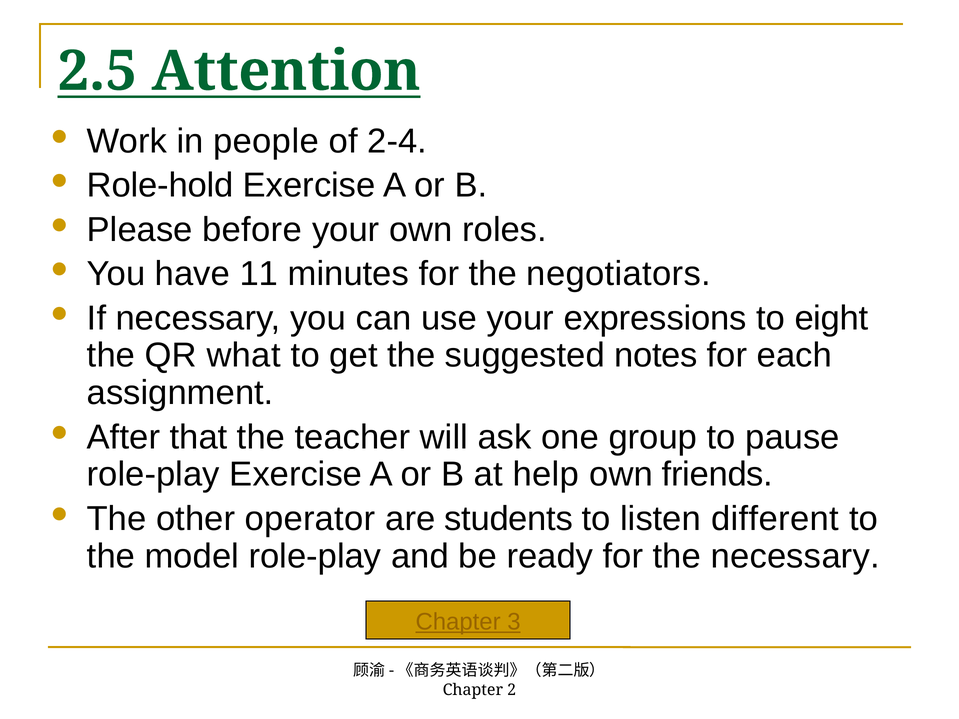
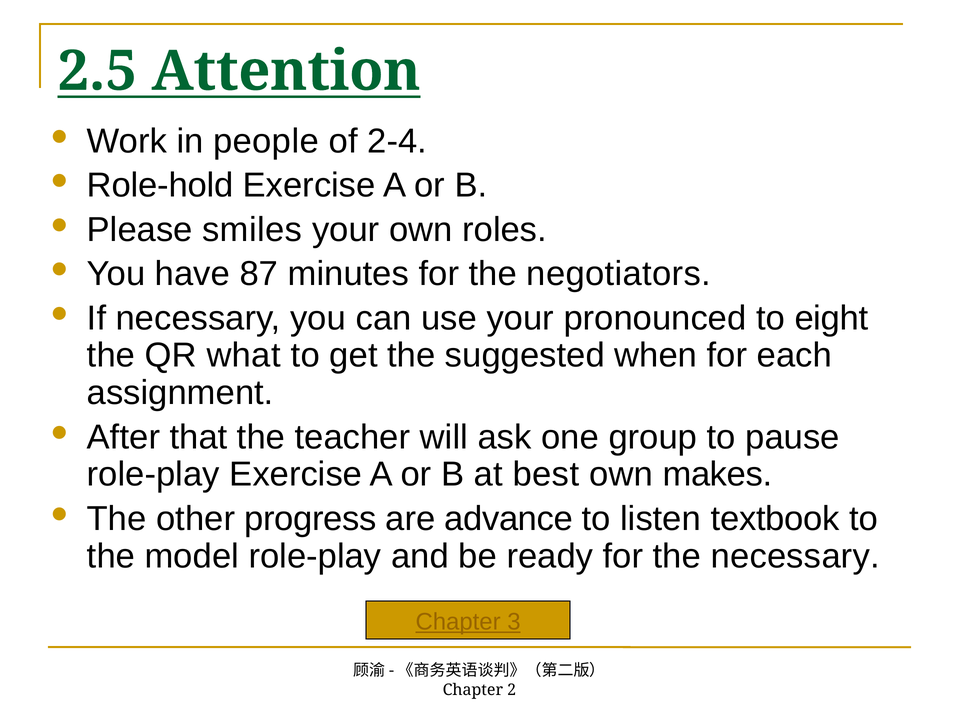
before: before -> smiles (252, 230)
11: 11 -> 87 (259, 274)
expressions: expressions -> pronounced (655, 318)
notes: notes -> when (656, 356)
help: help -> best (546, 475)
friends: friends -> makes (717, 475)
operator: operator -> progress (310, 519)
students: students -> advance (509, 519)
different: different -> textbook (775, 519)
